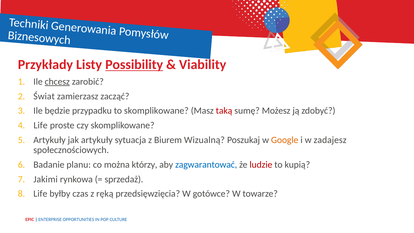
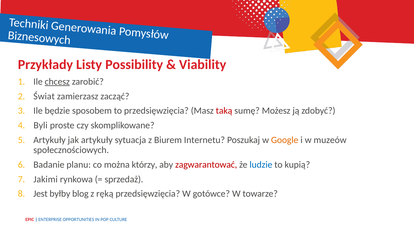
Possibility underline: present -> none (134, 65)
przypadku: przypadku -> sposobem (92, 111)
to skomplikowane: skomplikowane -> przedsięwzięcia (156, 111)
Life: Life -> Byli (41, 125)
Wizualną: Wizualną -> Internetu (204, 140)
zadajesz: zadajesz -> muzeów (330, 140)
zagwarantować colour: blue -> red (206, 165)
ludzie colour: red -> blue (261, 165)
Life: Life -> Jest (40, 194)
czas: czas -> blog (80, 194)
